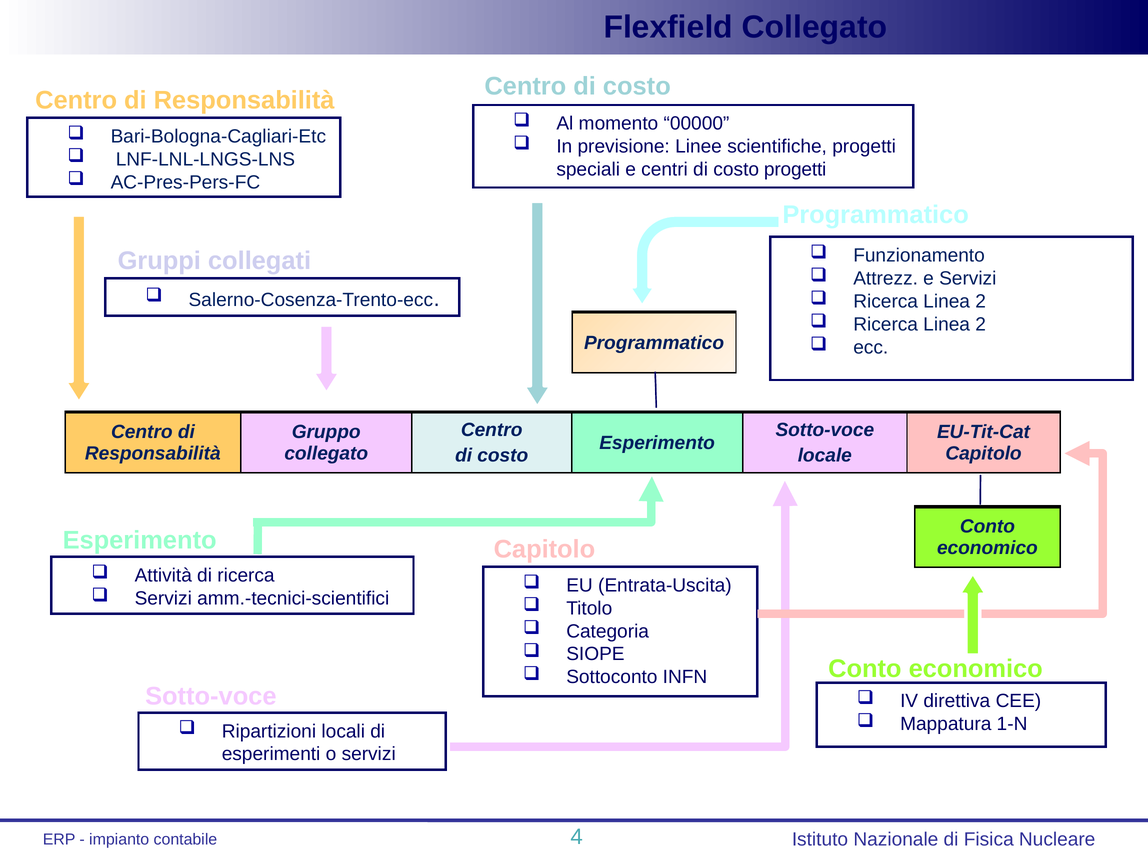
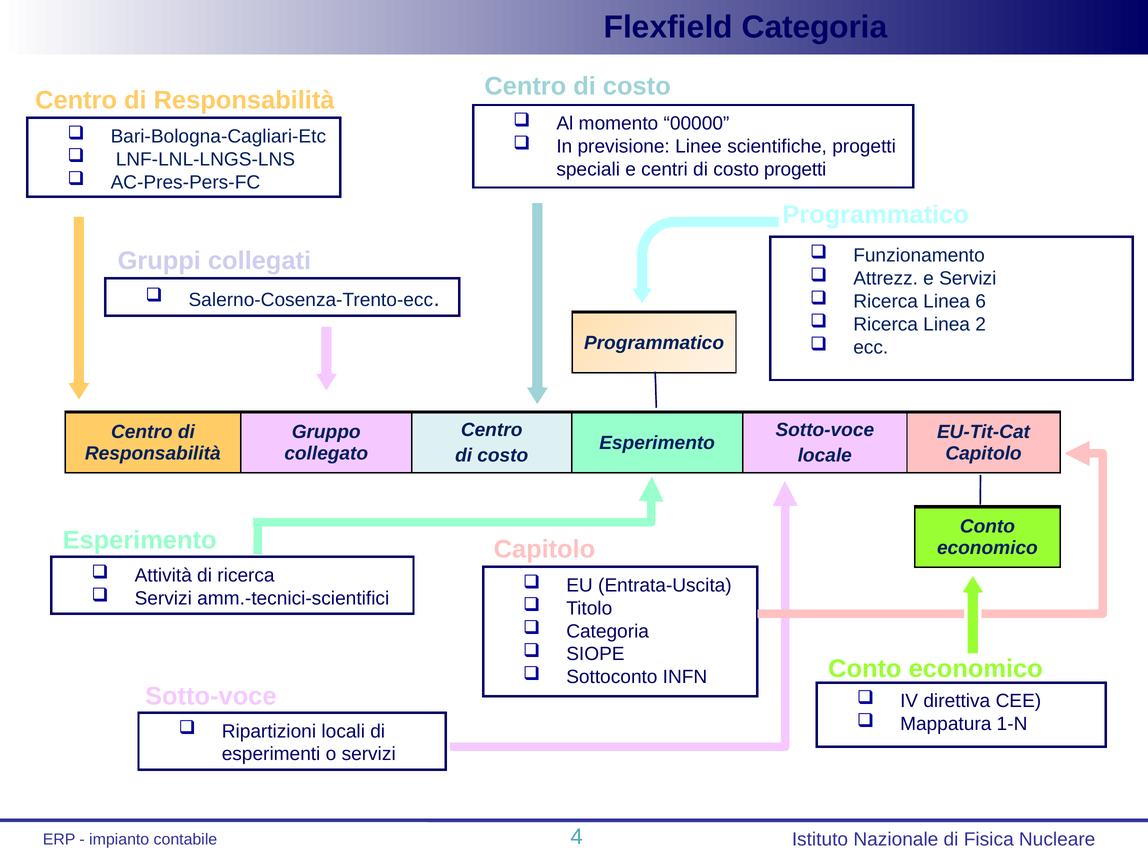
Flexfield Collegato: Collegato -> Categoria (815, 27)
2: 2 -> 6 (981, 301)
